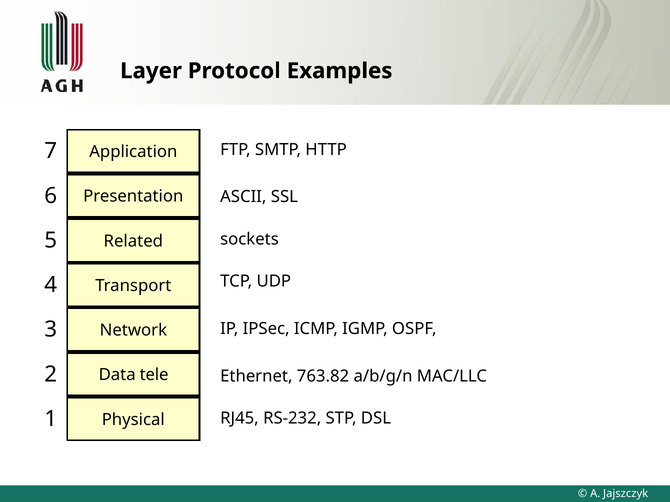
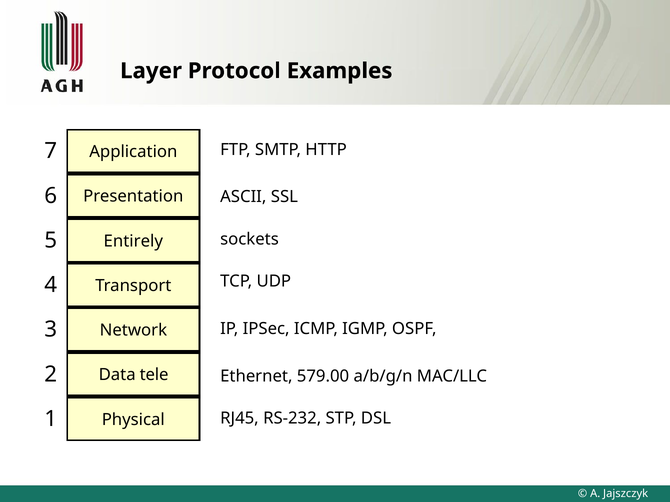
Related: Related -> Entirely (133, 241)
763.82: 763.82 -> 579.00 (323, 377)
